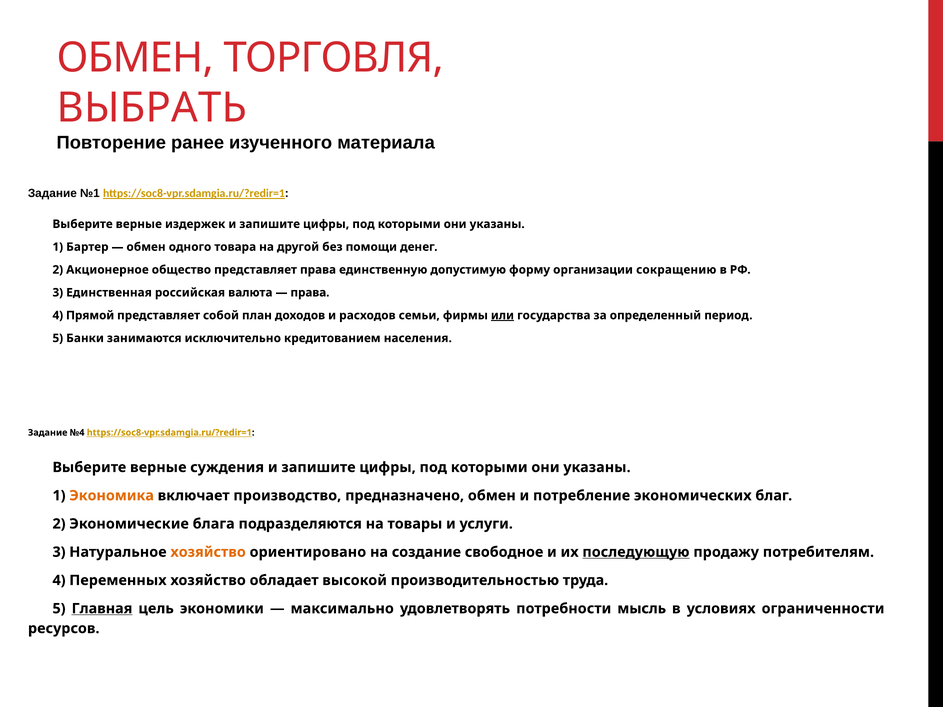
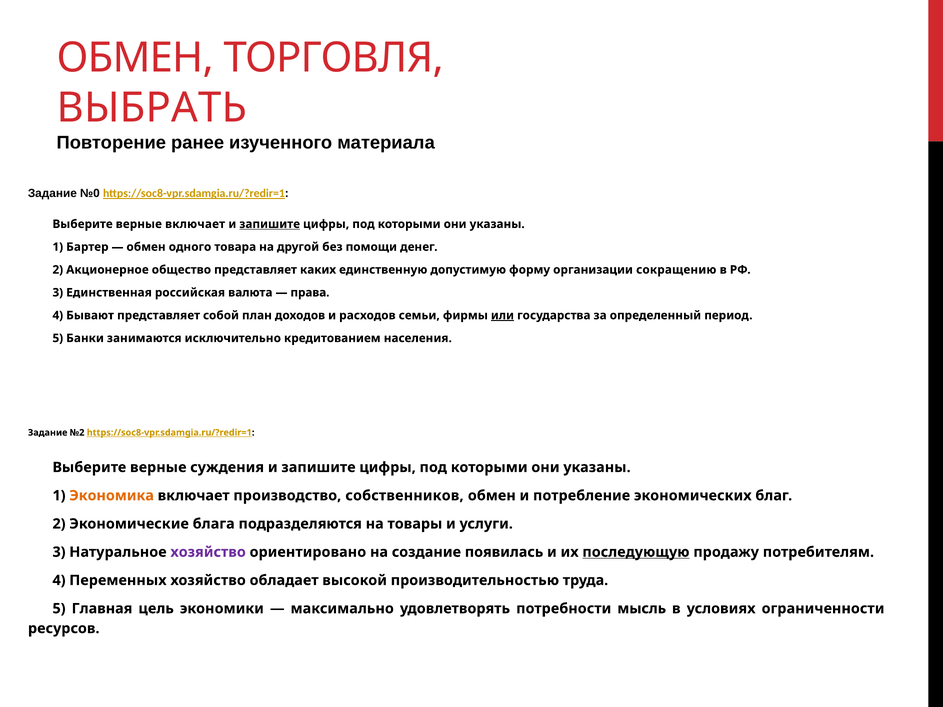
№1: №1 -> №0 (90, 193)
верные издержек: издержек -> включает (195, 224)
запишите underline: none -> present (270, 224)
представляет права: права -> каких (318, 270)
Прямой: Прямой -> Бывают (90, 315)
№4: №4 -> №2 (77, 433)
предназначено: предназначено -> собственников (404, 496)
хозяйство colour: orange -> purple (208, 552)
свободное: свободное -> появилась (504, 552)
Главная underline: present -> none (102, 609)
